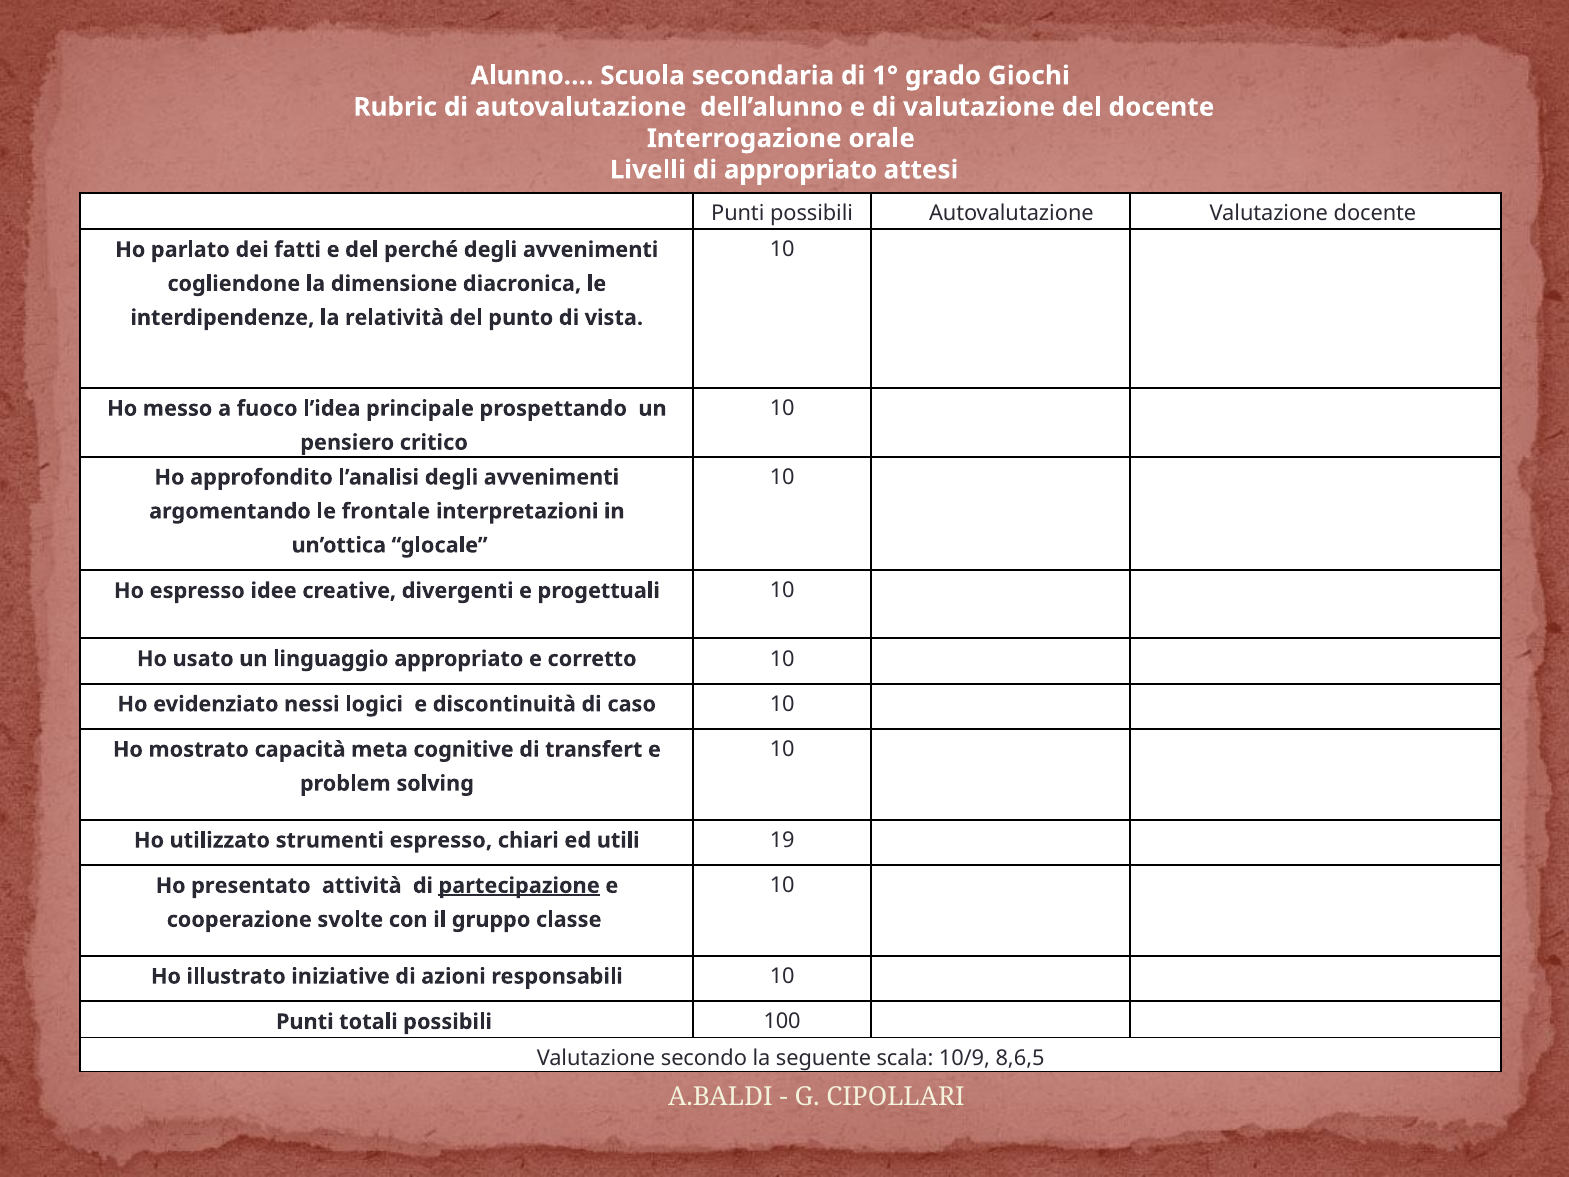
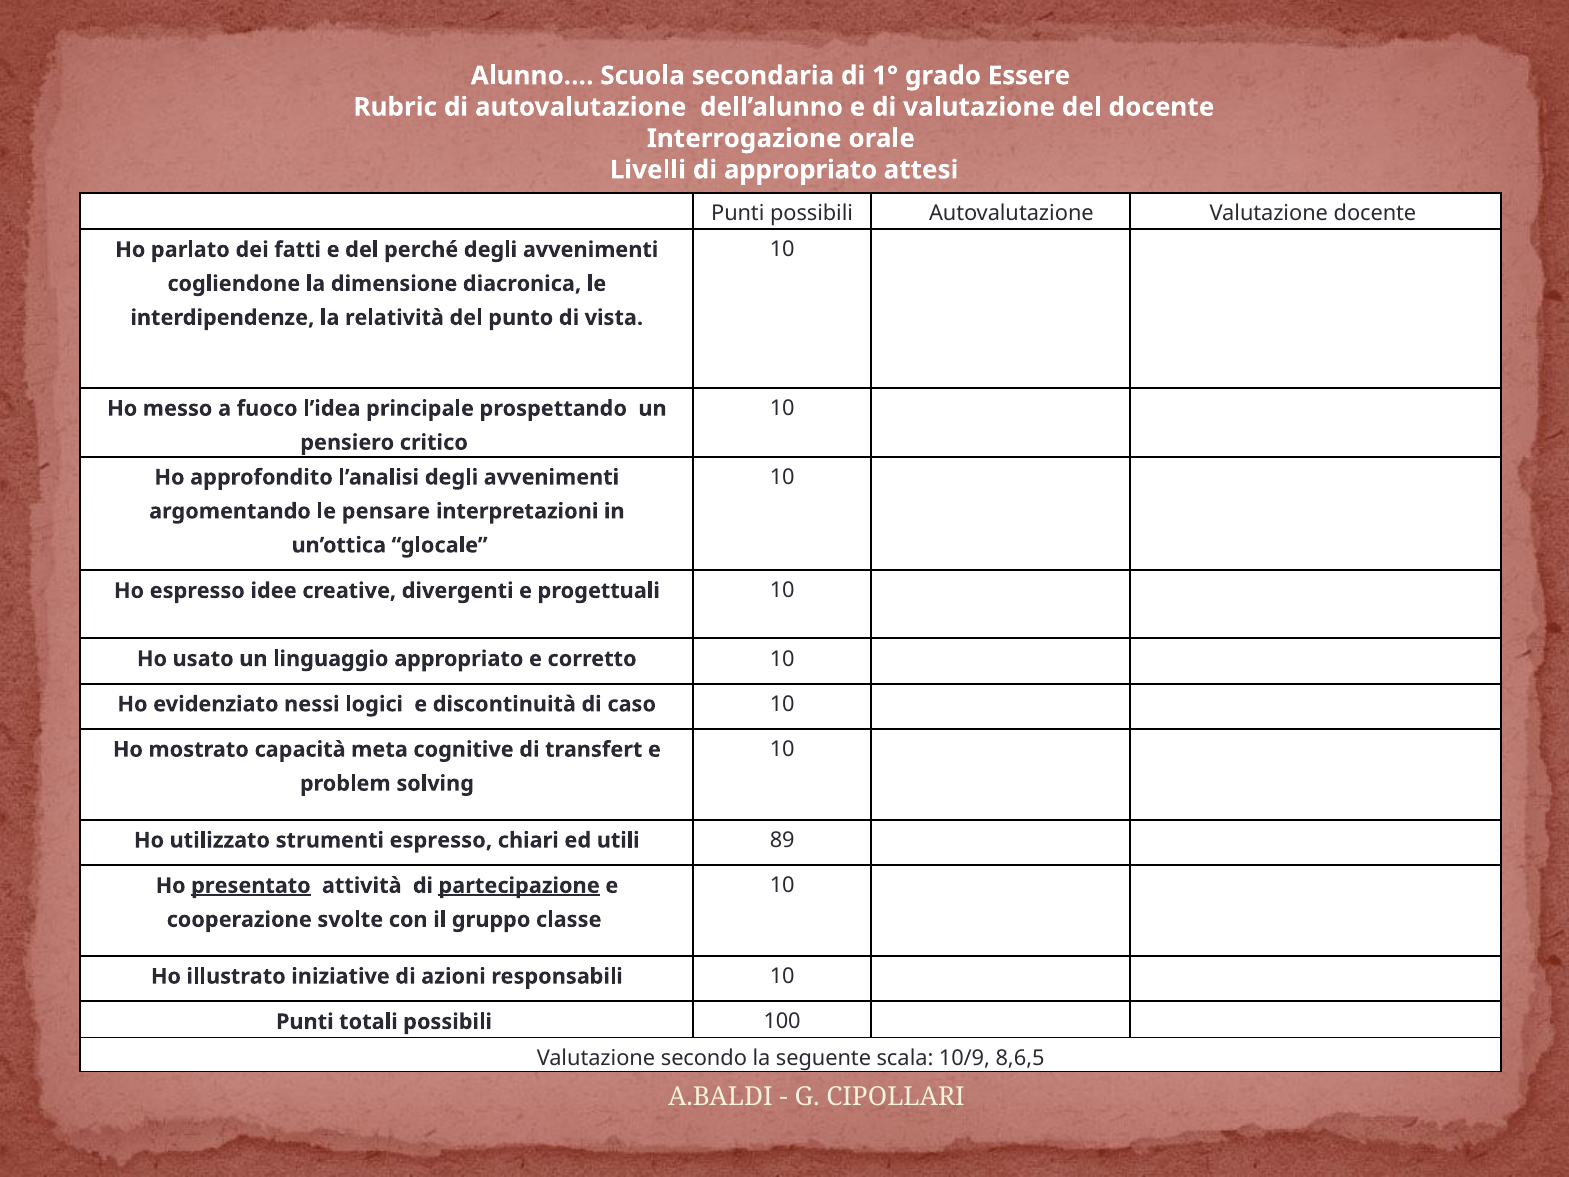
Giochi: Giochi -> Essere (1029, 76)
frontale: frontale -> pensare (386, 511)
19: 19 -> 89 (782, 840)
presentato underline: none -> present (251, 885)
